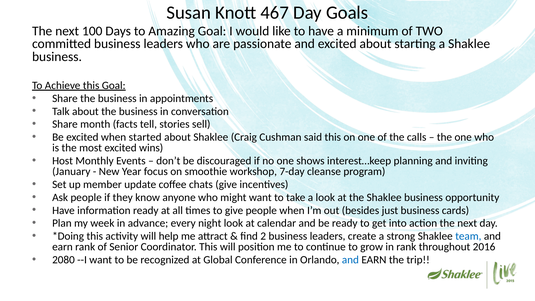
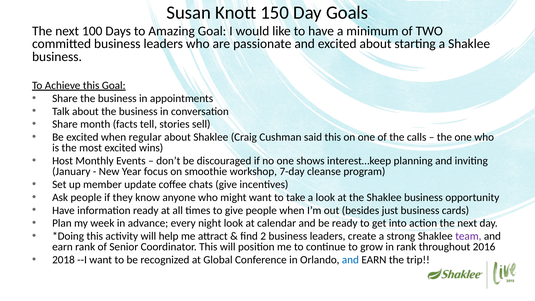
467: 467 -> 150 (275, 13)
started: started -> regular (145, 137)
team colour: blue -> purple (468, 236)
2080: 2080 -> 2018 (63, 260)
